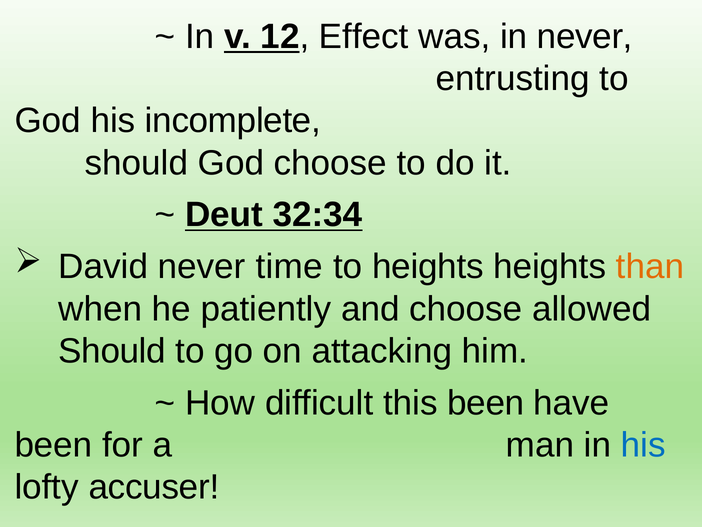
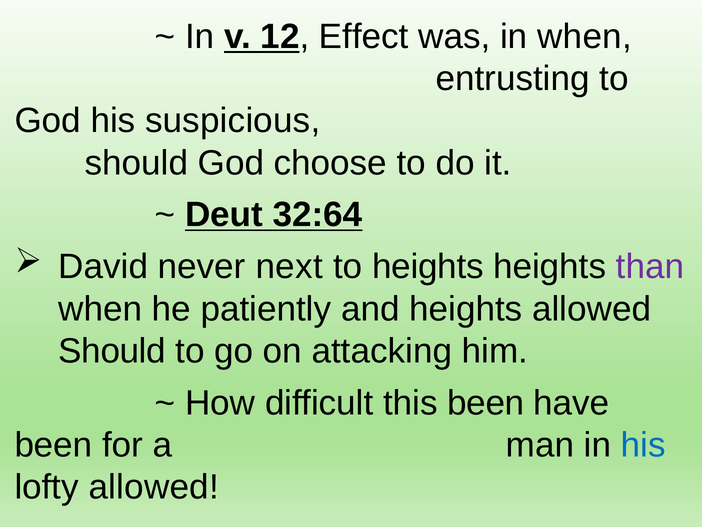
in never: never -> when (585, 36)
incomplete: incomplete -> suspicious (233, 121)
32:34: 32:34 -> 32:64 (318, 215)
time: time -> next (289, 267)
than colour: orange -> purple (650, 267)
and choose: choose -> heights (466, 309)
lofty accuser: accuser -> allowed (154, 487)
